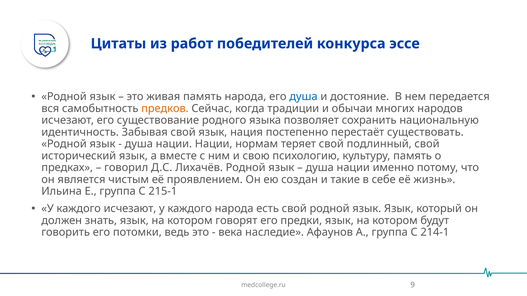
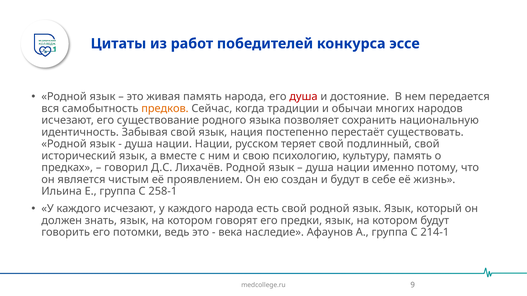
душа colour: blue -> red (303, 97)
нормам: нормам -> русском (257, 144)
и такие: такие -> будут (345, 180)
215-1: 215-1 -> 258-1 (163, 192)
